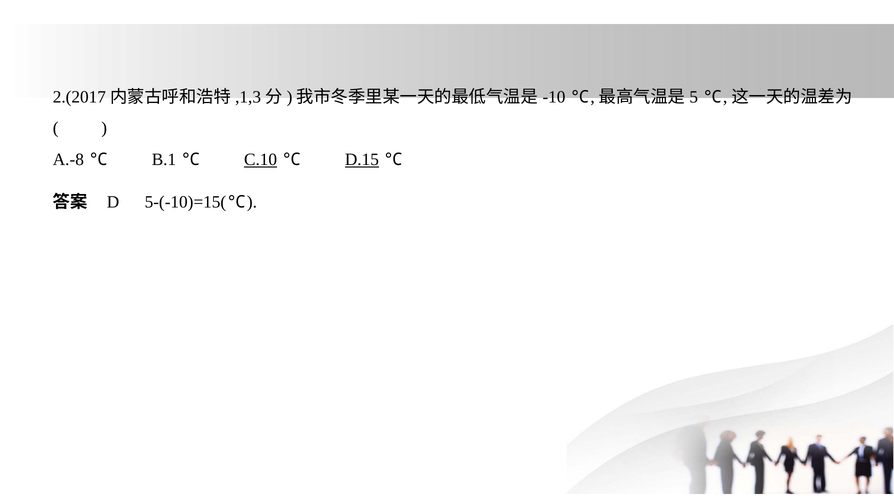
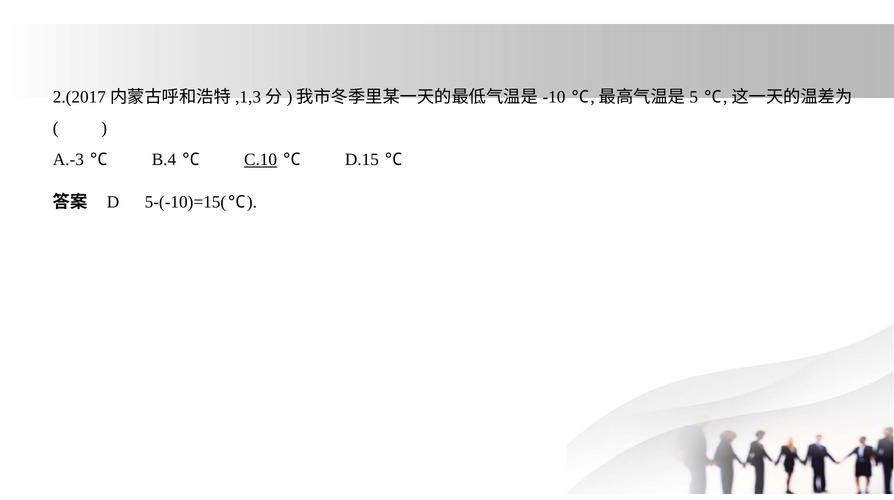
A.-8: A.-8 -> A.-3 (68, 159)
B.1: B.1 -> B.4 (164, 159)
D.15 underline: present -> none (362, 159)
